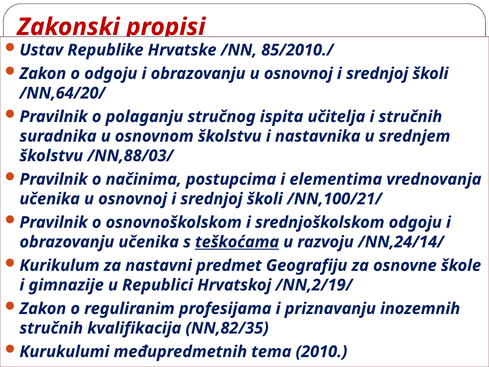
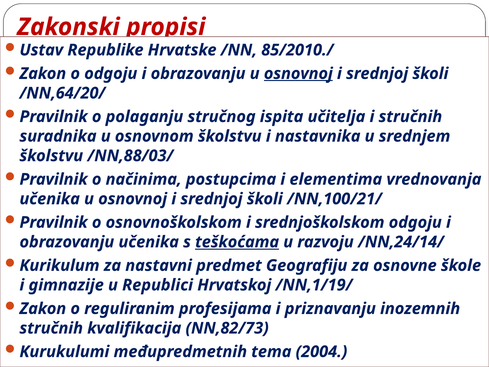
osnovnoj underline: none -> present (298, 74)
/NN,2/19/: /NN,2/19/ -> /NN,1/19/ (314, 285)
NN,82/35: NN,82/35 -> NN,82/73 (227, 328)
2010: 2010 -> 2004 (321, 351)
